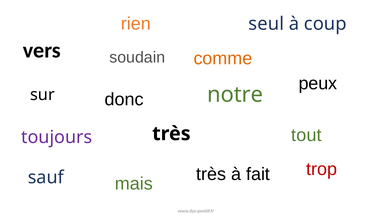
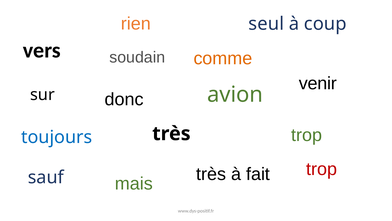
peux: peux -> venir (318, 83)
notre: notre -> avion (235, 94)
tout: tout -> trop (307, 135)
toujours colour: purple -> blue (57, 137)
